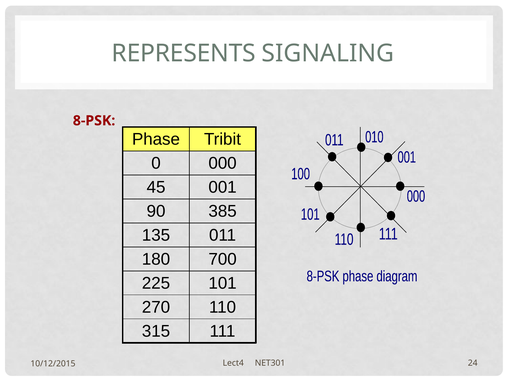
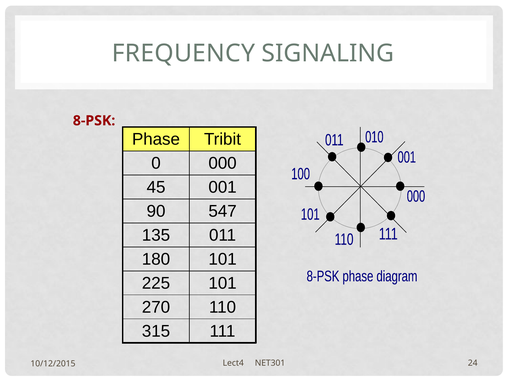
REPRESENTS: REPRESENTS -> FREQUENCY (183, 53)
385: 385 -> 547 (223, 211)
180 700: 700 -> 101 (223, 259)
